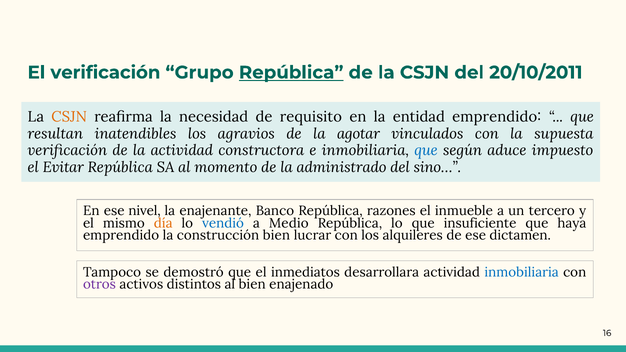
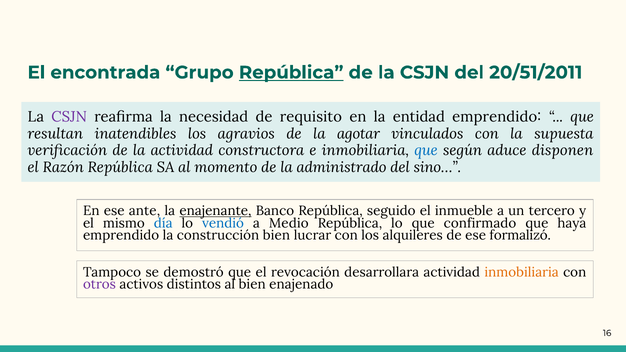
El verificación: verificación -> encontrada (105, 73)
20/10/2011: 20/10/2011 -> 20/51/2011 (536, 73)
CSJN colour: orange -> purple (69, 117)
impuesto: impuesto -> disponen (563, 151)
Evitar: Evitar -> Razón (63, 167)
nivel: nivel -> ante (144, 211)
enajenante underline: none -> present (215, 211)
razones: razones -> seguido (391, 211)
día colour: orange -> blue (163, 223)
insuficiente: insuficiente -> confirmado (480, 223)
dictamen: dictamen -> formalizó (520, 235)
inmediatos: inmediatos -> revocación (305, 273)
inmobiliaria colour: blue -> orange (522, 273)
